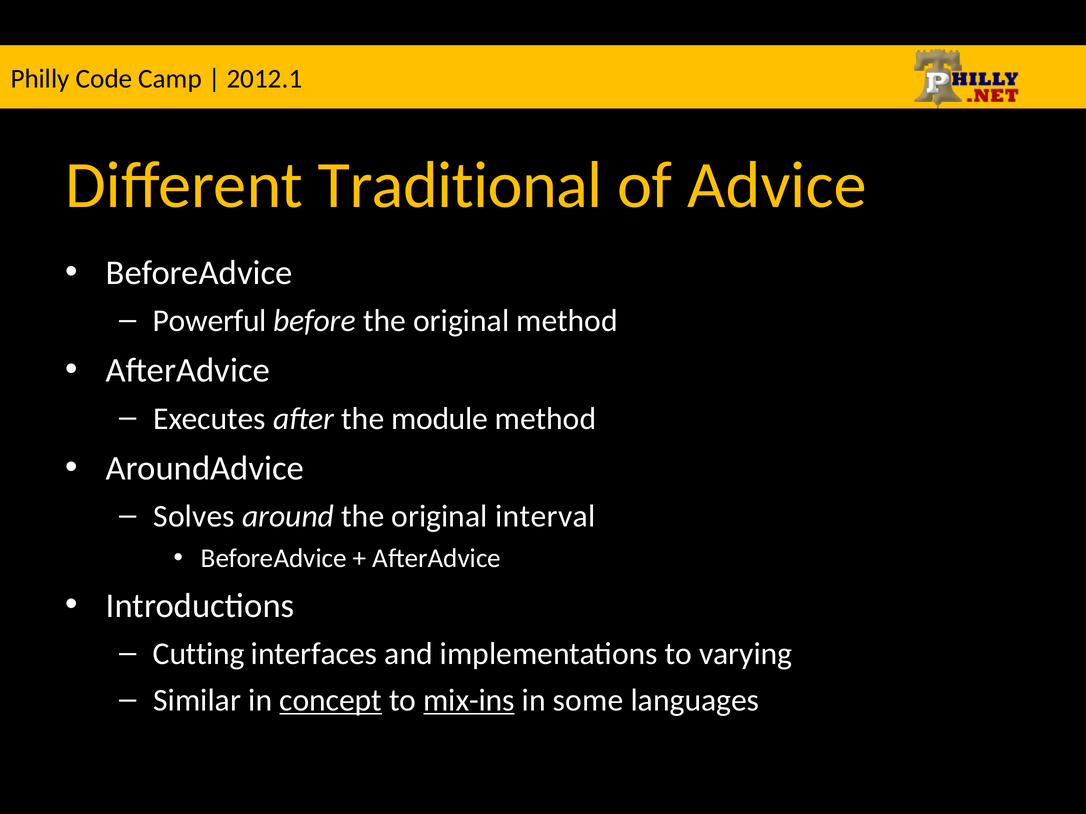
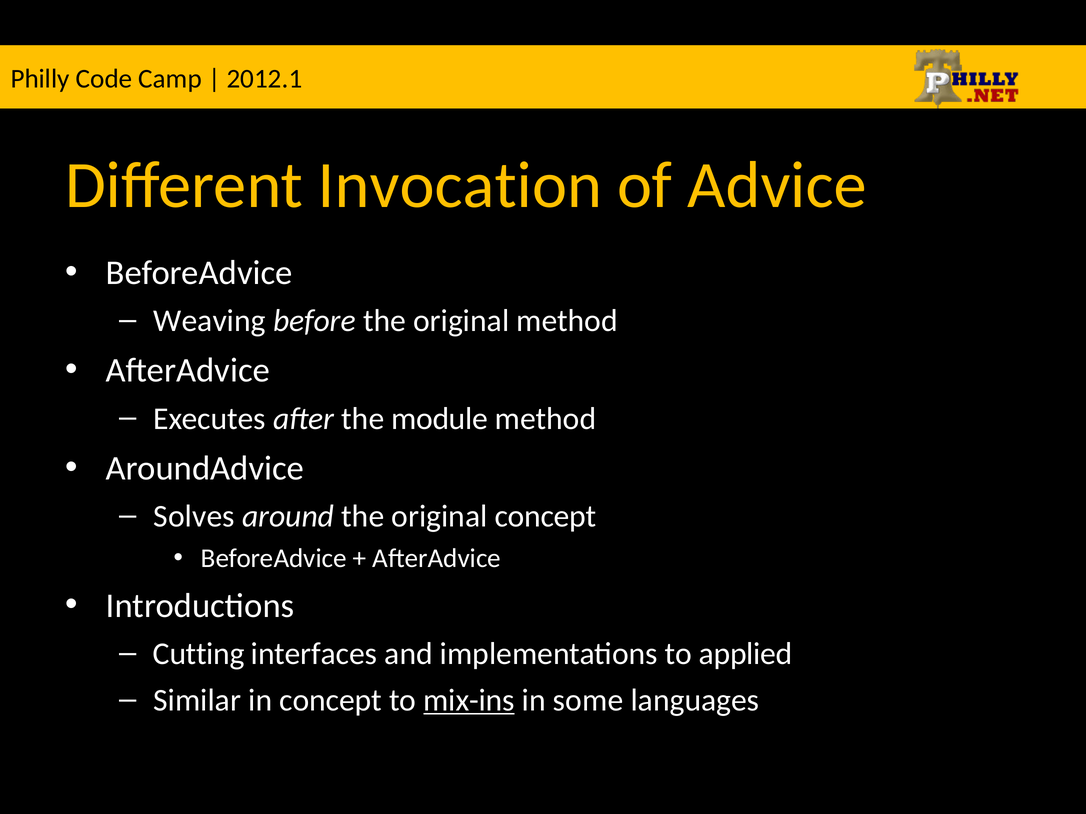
Traditional: Traditional -> Invocation (460, 186)
Powerful: Powerful -> Weaving (210, 321)
original interval: interval -> concept (546, 517)
varying: varying -> applied (746, 654)
concept underline: present -> none (331, 701)
